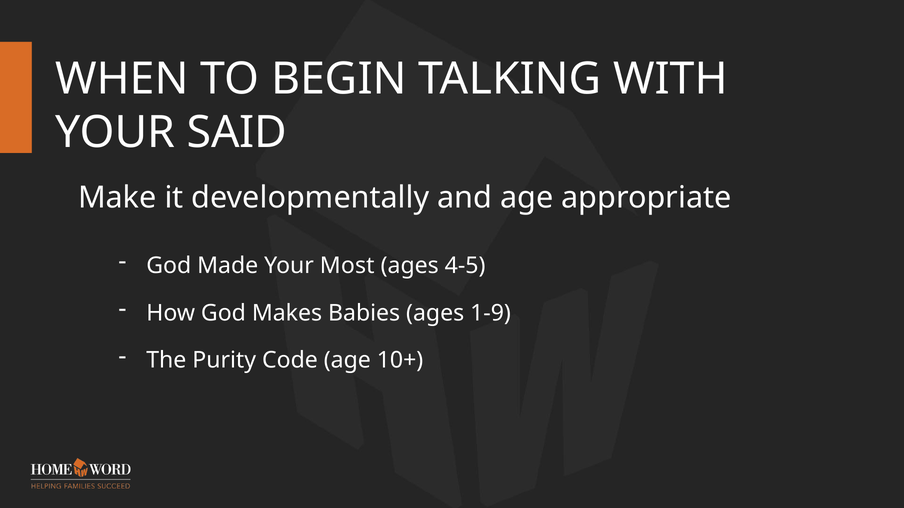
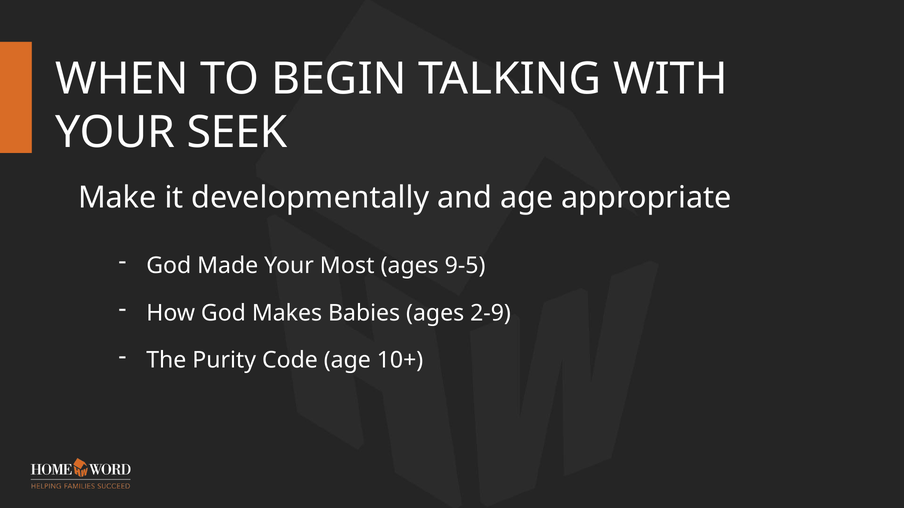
SAID: SAID -> SEEK (237, 133)
4-5: 4-5 -> 9-5 (465, 266)
1-9: 1-9 -> 2-9 (491, 313)
